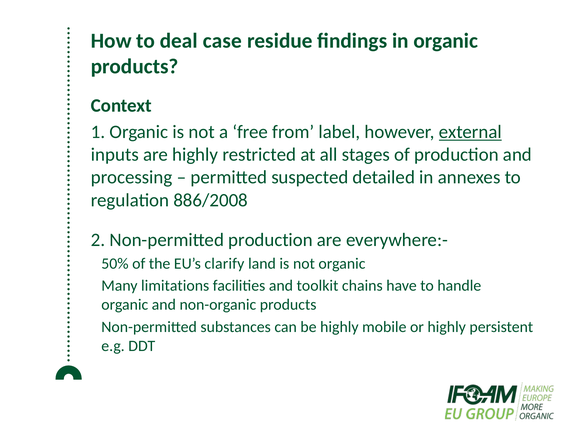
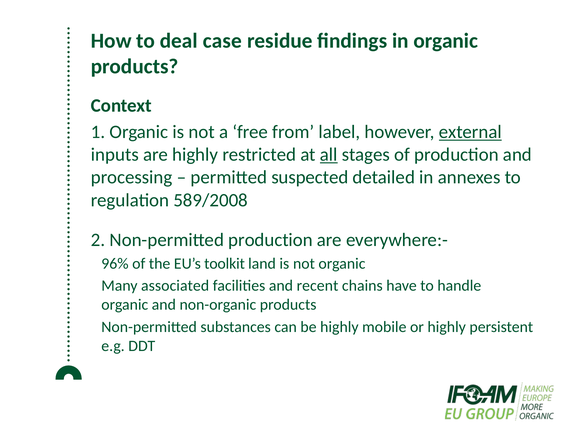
all underline: none -> present (329, 155)
886/2008: 886/2008 -> 589/2008 (211, 200)
50%: 50% -> 96% (115, 264)
clarify: clarify -> toolkit (225, 264)
limitations: limitations -> associated (175, 286)
toolkit: toolkit -> recent (317, 286)
